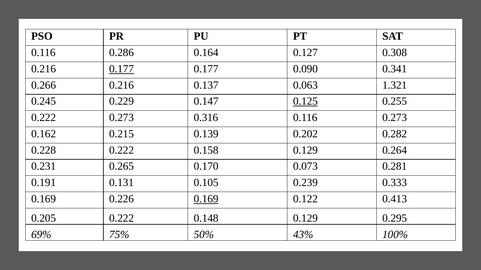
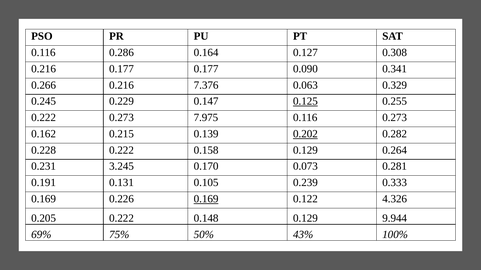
0.177 underline: present -> none (121, 69)
0.137: 0.137 -> 7.376 (206, 85)
1.321: 1.321 -> 0.329 (395, 85)
0.316: 0.316 -> 7.975 (206, 118)
0.202 underline: none -> present (305, 134)
0.265: 0.265 -> 3.245 (121, 167)
0.413: 0.413 -> 4.326 (395, 199)
0.295: 0.295 -> 9.944 (395, 219)
